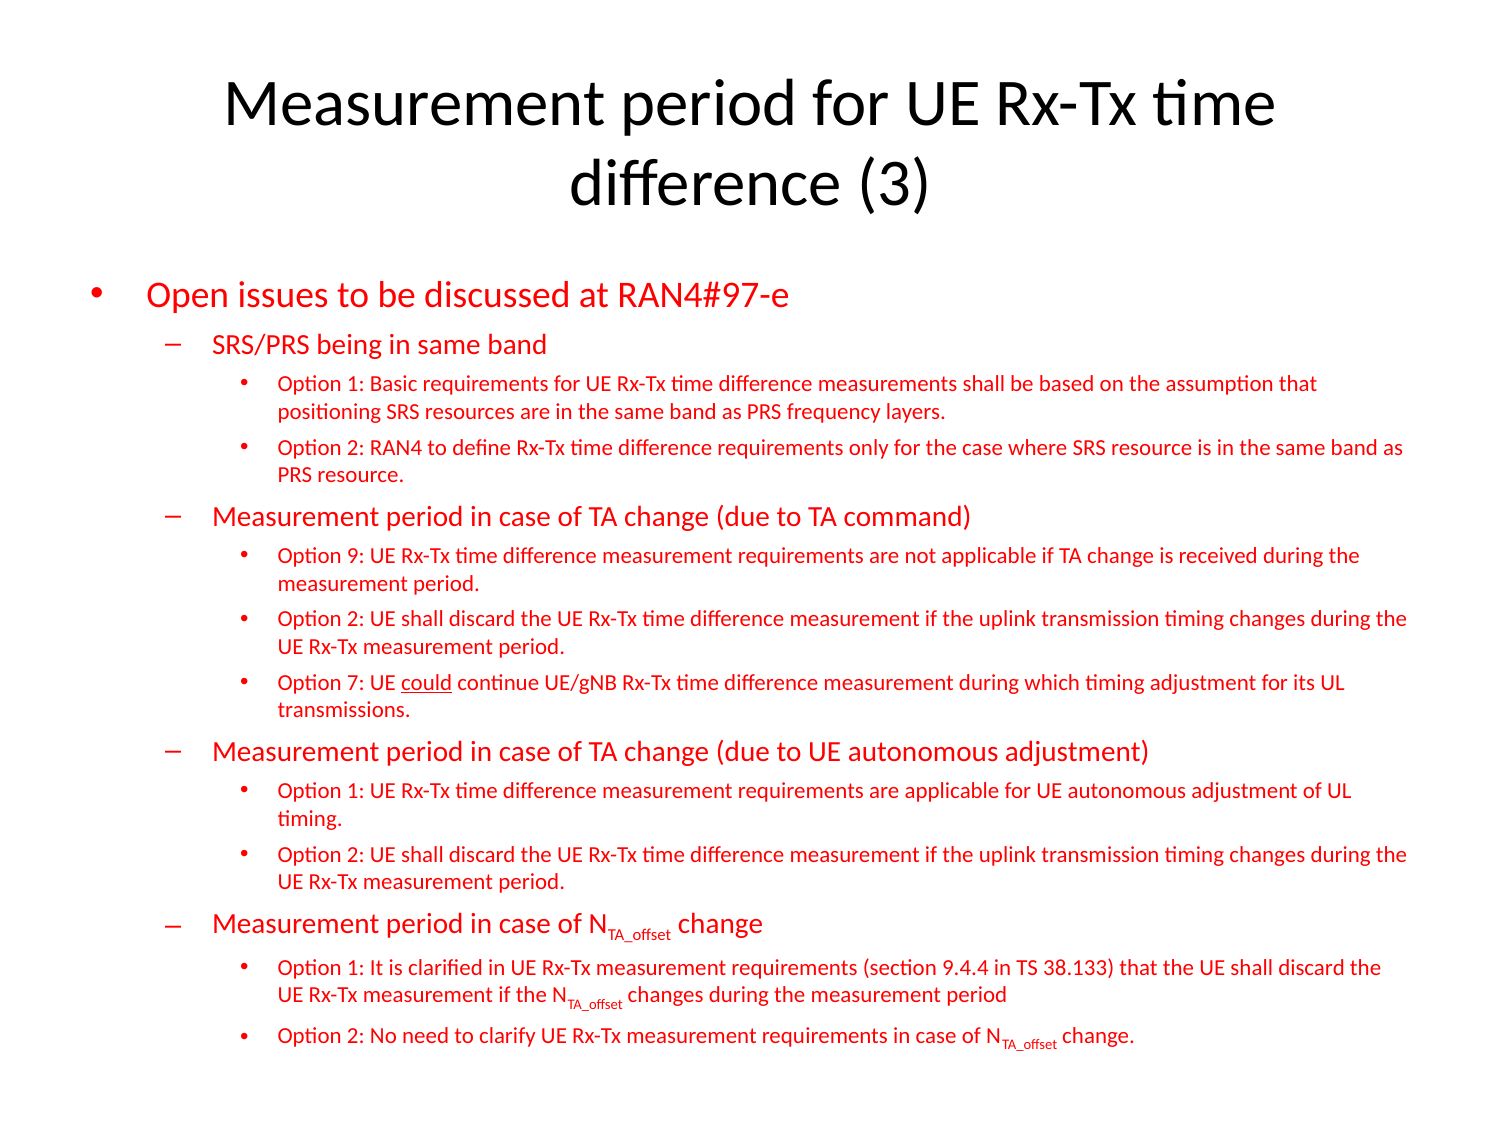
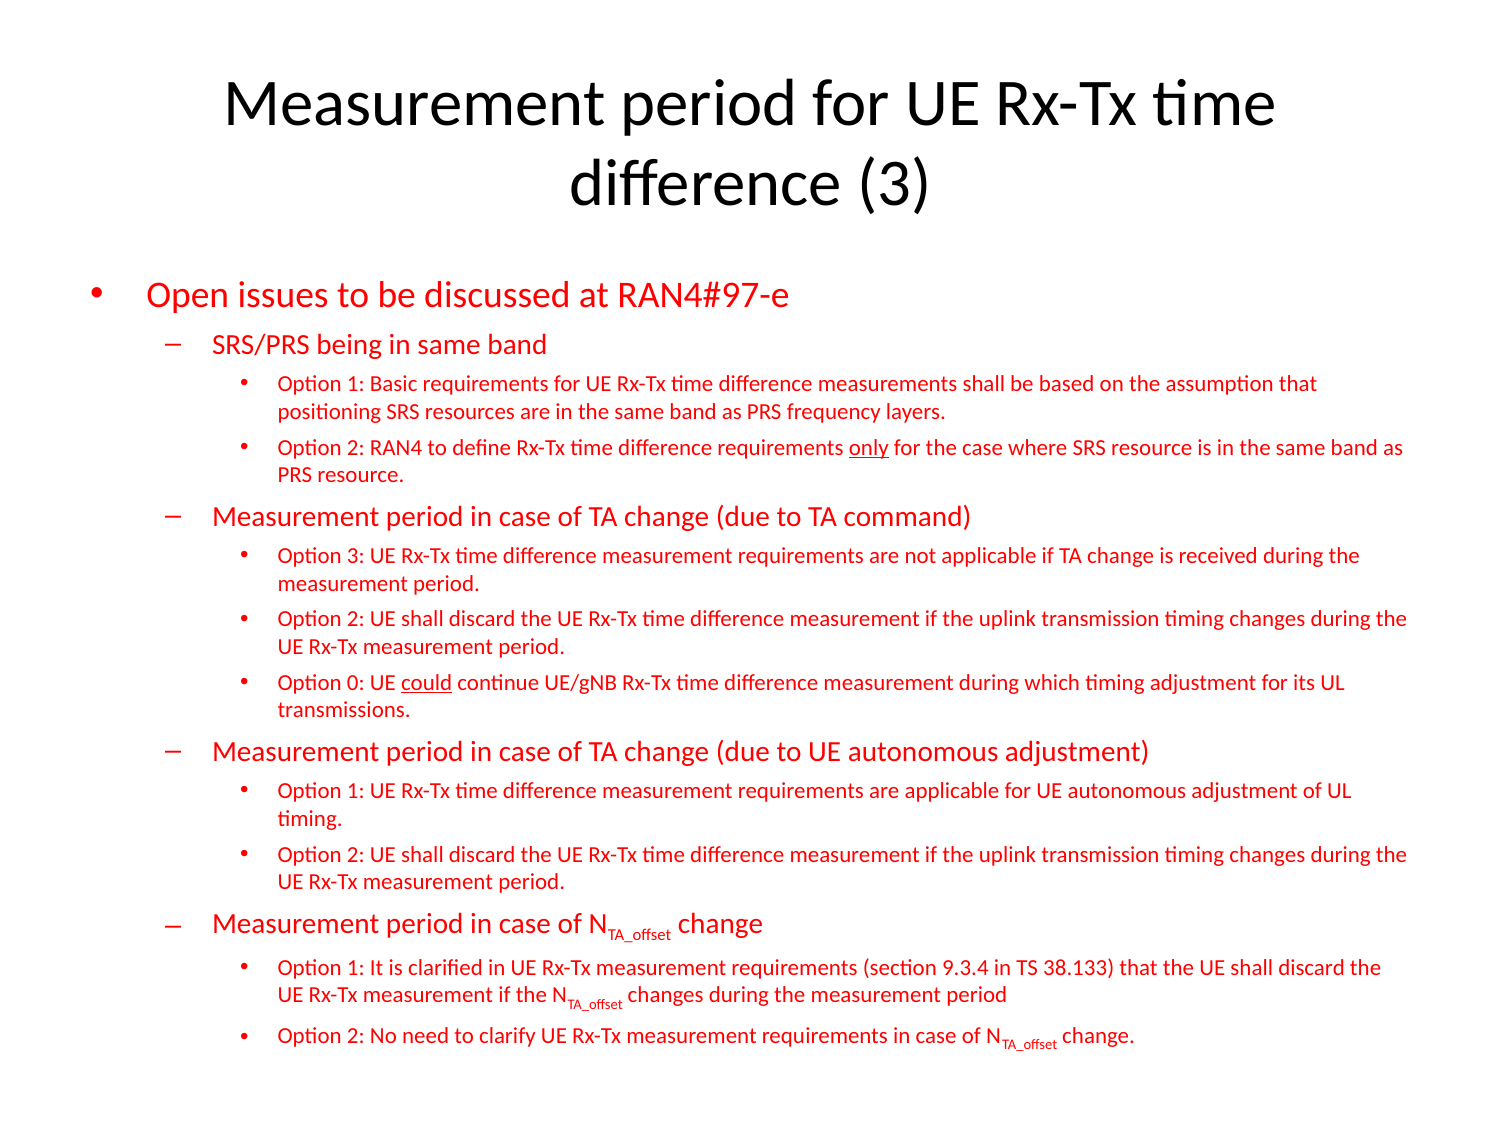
only underline: none -> present (869, 447)
Option 9: 9 -> 3 (356, 556)
7: 7 -> 0 (356, 683)
9.4.4: 9.4.4 -> 9.3.4 (965, 967)
